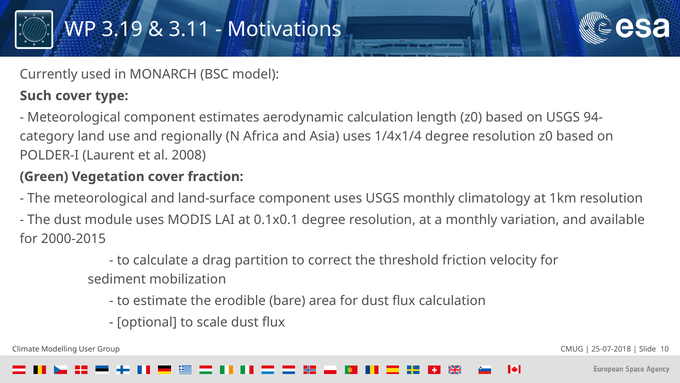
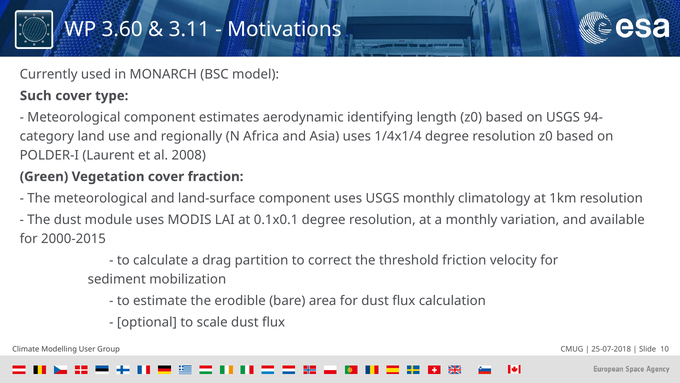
3.19: 3.19 -> 3.60 (122, 29)
aerodynamic calculation: calculation -> identifying (380, 117)
